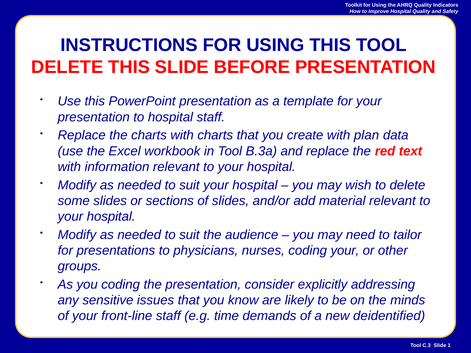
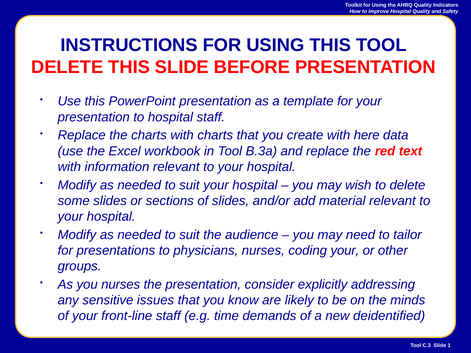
plan: plan -> here (367, 135)
you coding: coding -> nurses (121, 285)
